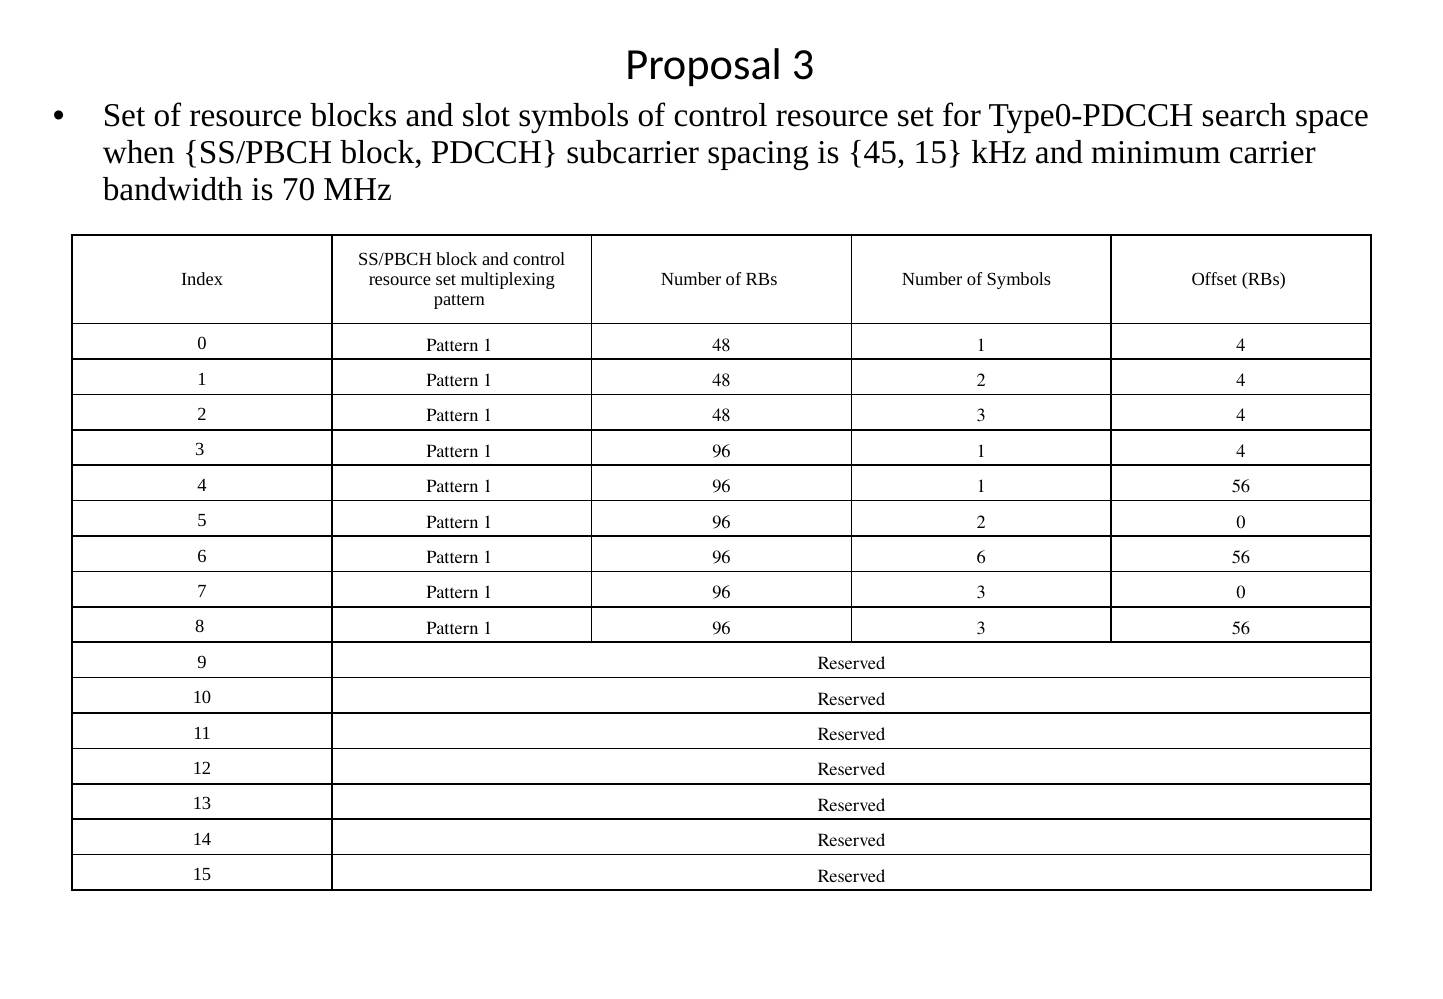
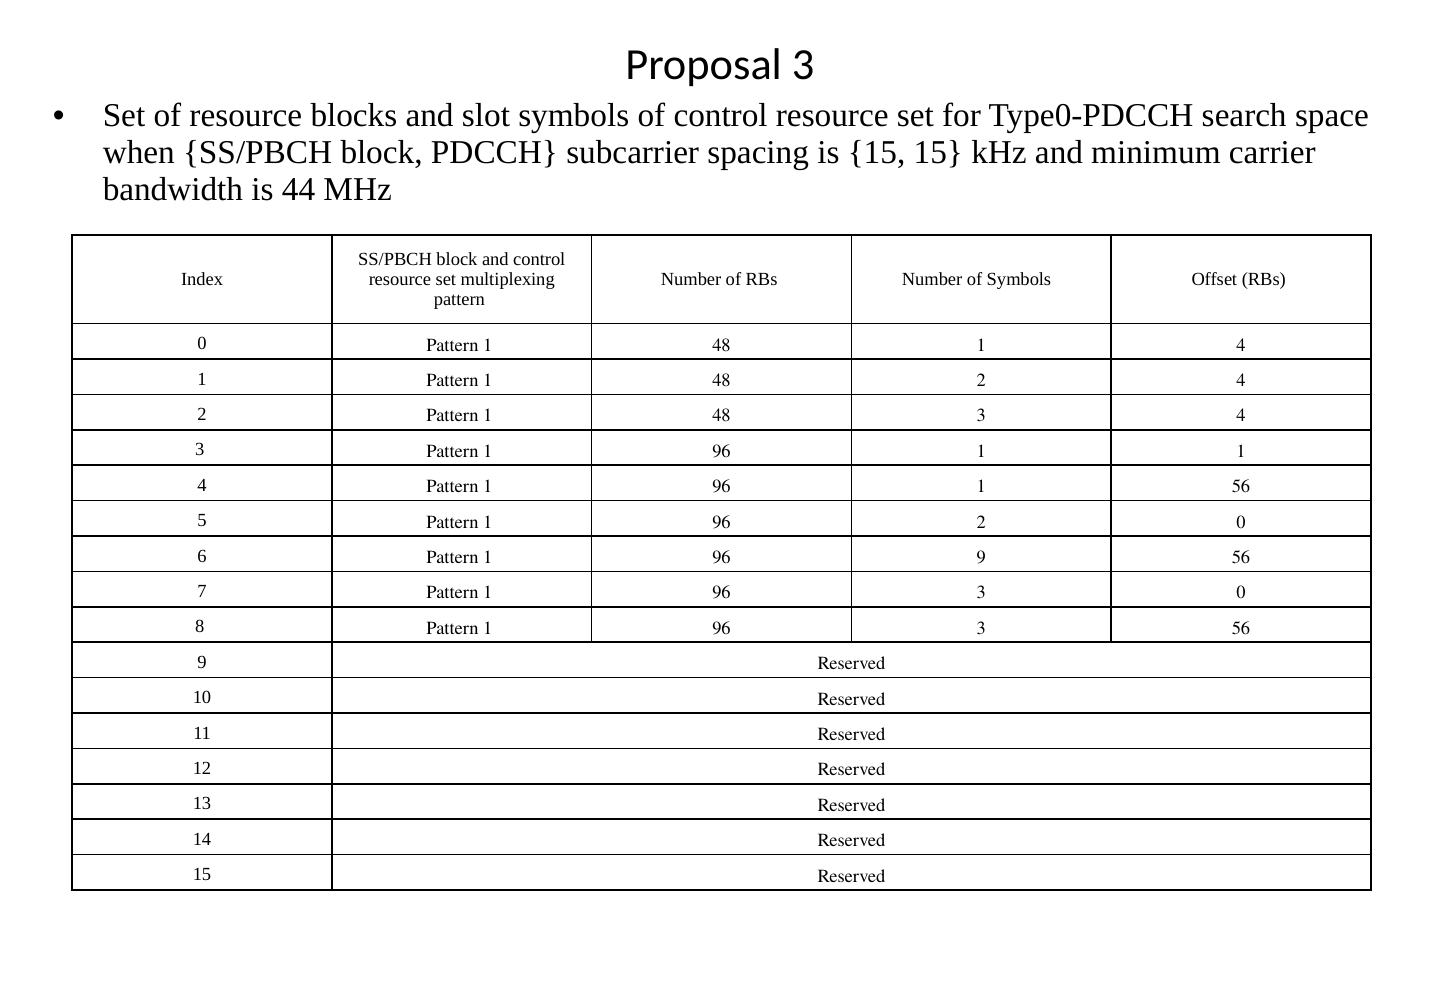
is 45: 45 -> 15 (877, 153)
70: 70 -> 44 (299, 189)
96 1 4: 4 -> 1 (1241, 451)
96 6: 6 -> 9 (981, 557)
